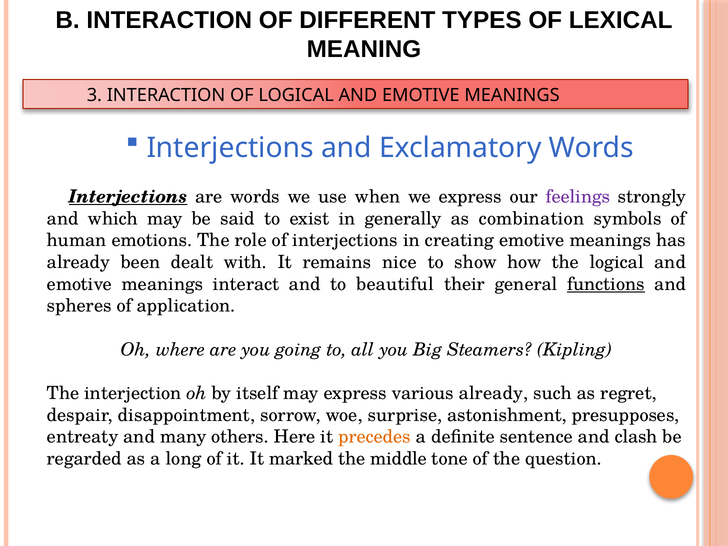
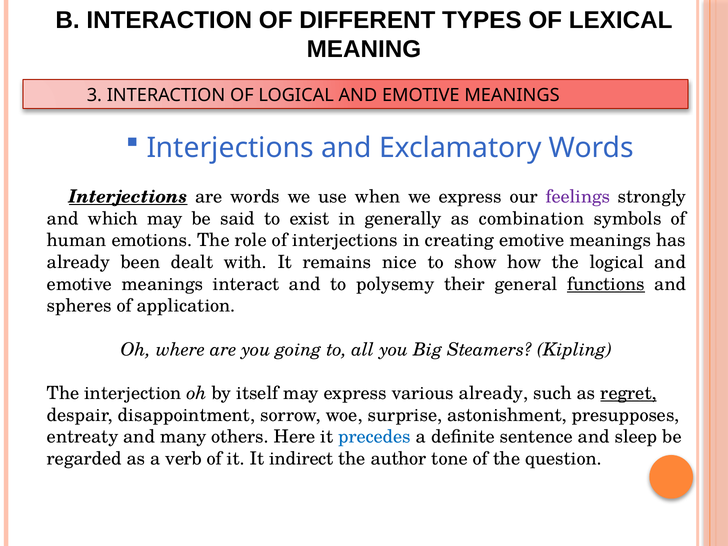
beautiful: beautiful -> polysemy (395, 284)
regret underline: none -> present (629, 393)
precedes colour: orange -> blue (375, 437)
clash: clash -> sleep (636, 437)
long: long -> verb (184, 459)
marked: marked -> indirect (301, 459)
middle: middle -> author (399, 459)
